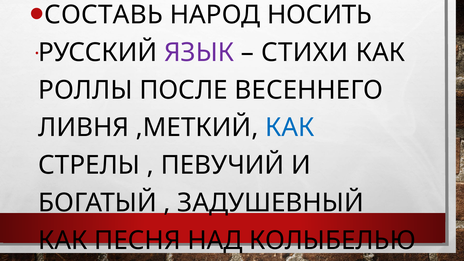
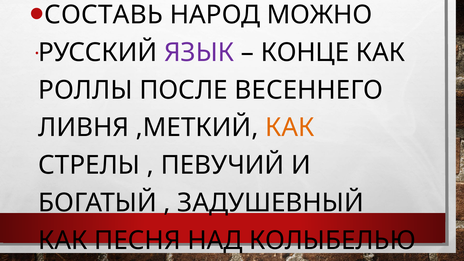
НОСИТЬ: НОСИТЬ -> МОЖНО (320, 15)
СТИХИ: СТИХИ -> КОНЦЕ (305, 53)
КАК colour: blue -> orange (290, 128)
